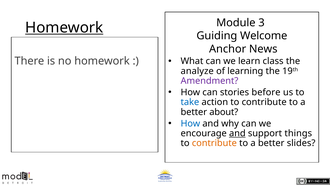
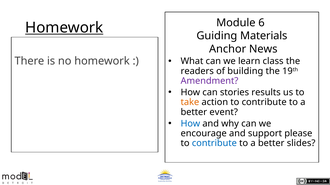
3: 3 -> 6 (261, 23)
Welcome: Welcome -> Materials (264, 36)
analyze: analyze -> readers (197, 71)
learning: learning -> building (245, 71)
before: before -> results (266, 93)
take colour: blue -> orange (190, 103)
about: about -> event (224, 112)
and underline: present -> none (237, 134)
things: things -> please (298, 134)
contribute colour: orange -> blue (214, 144)
